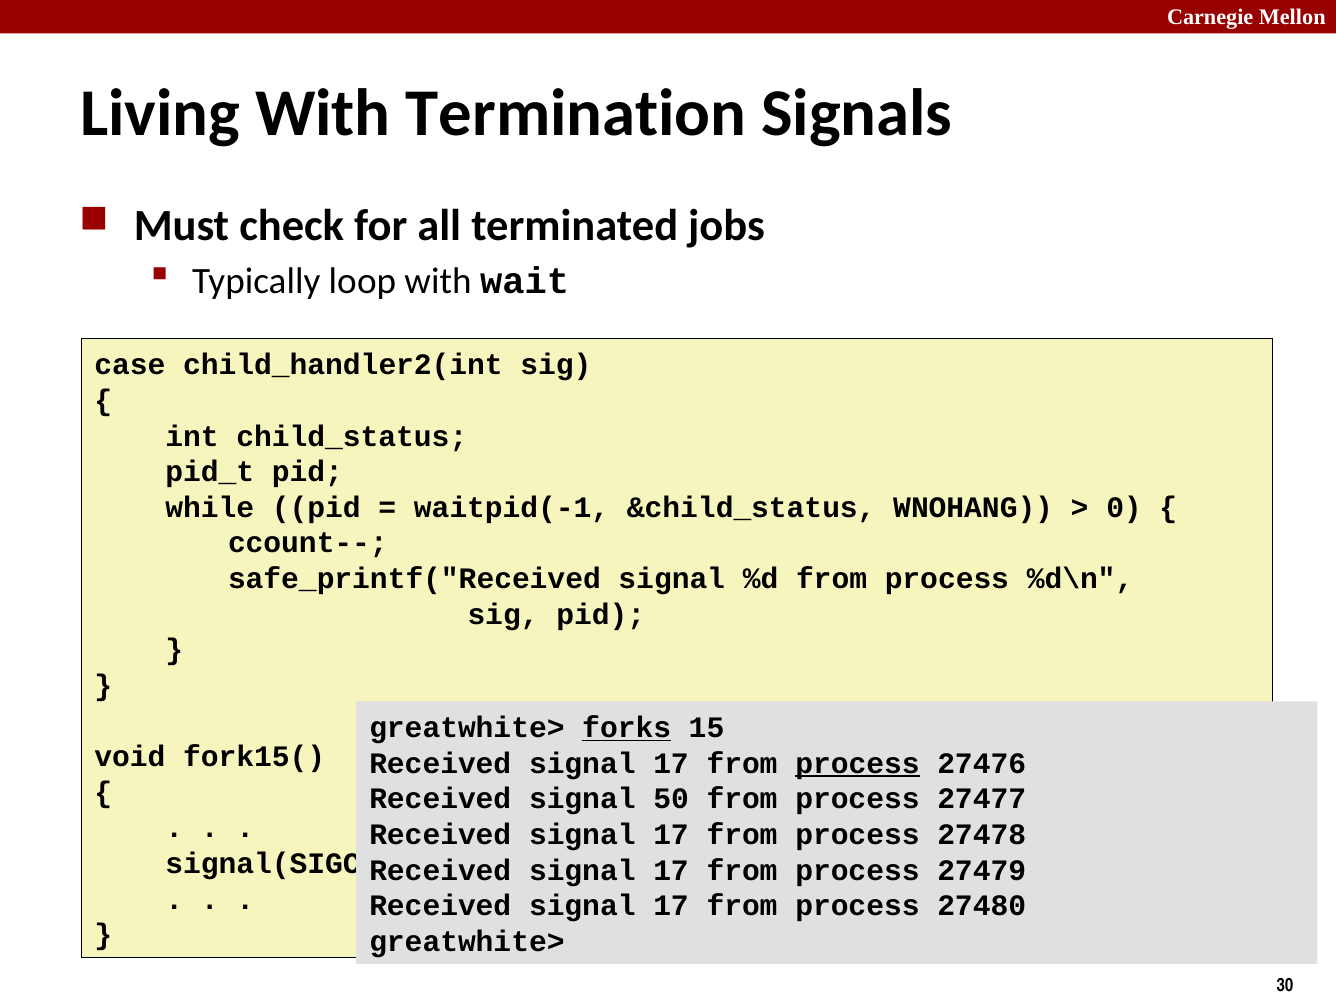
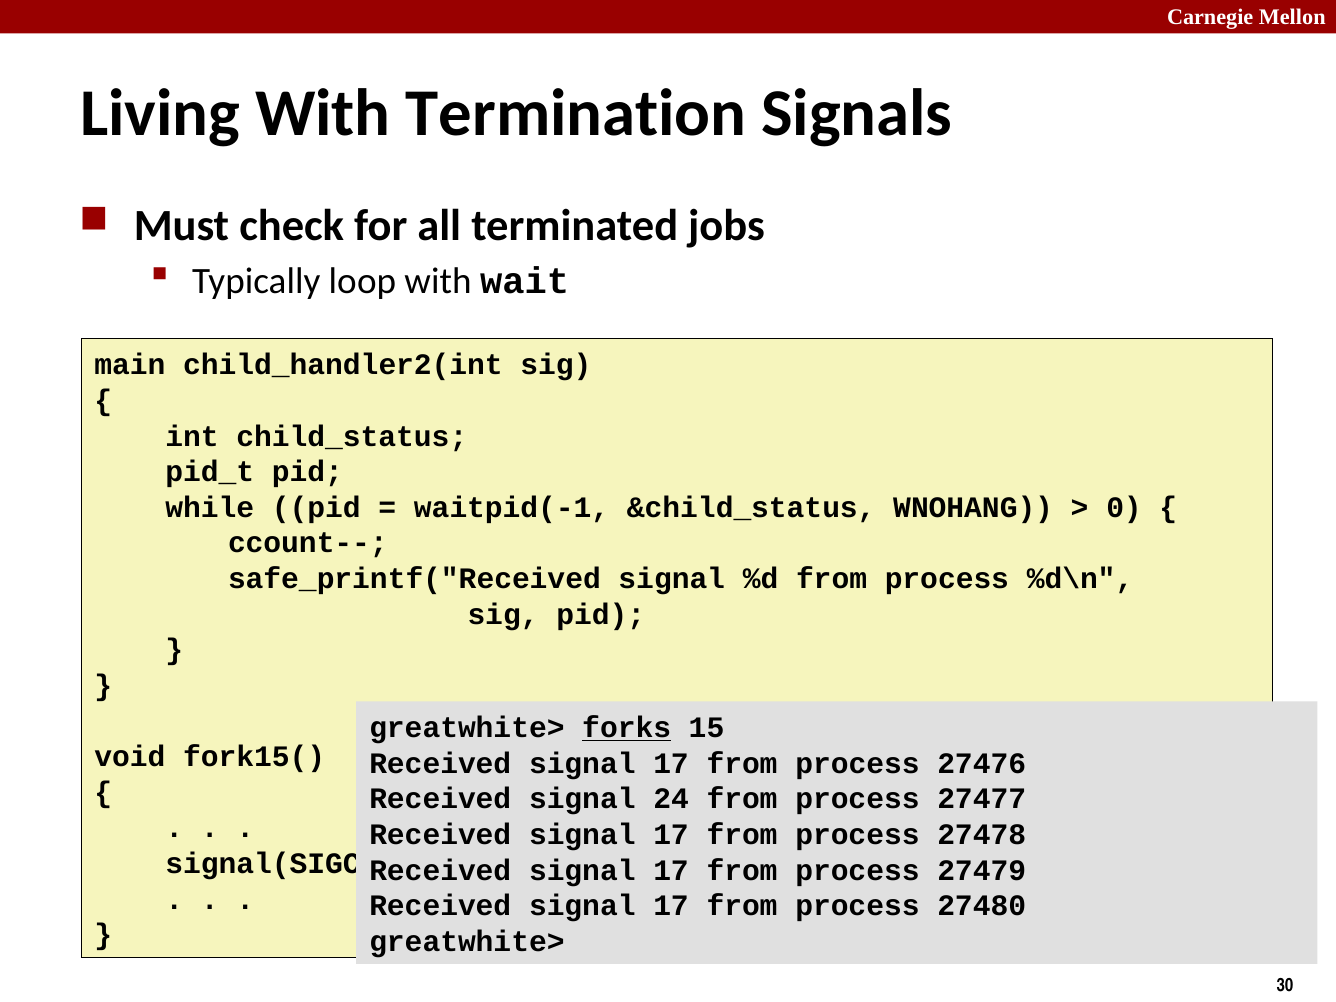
case: case -> main (130, 365)
process underline: present -> none (857, 763)
50: 50 -> 24 (671, 799)
